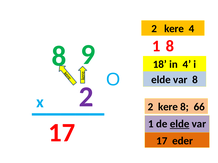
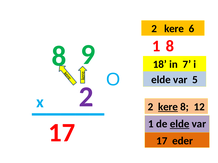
kere 4: 4 -> 6 (192, 29)
in 4: 4 -> 7 (187, 65)
var 8: 8 -> 5 (195, 80)
kere underline: none -> present (168, 107)
66: 66 -> 12 (199, 107)
